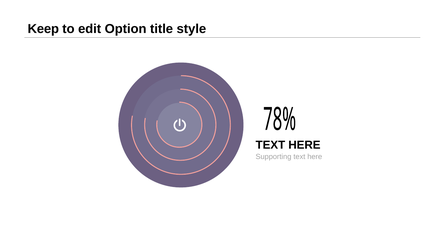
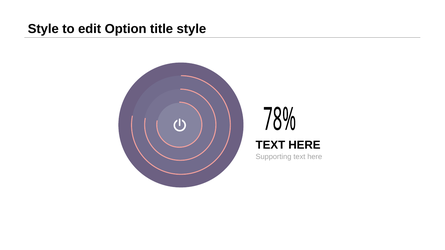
Keep: Keep -> Style (43, 29)
